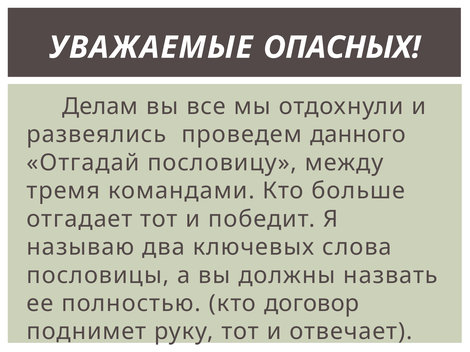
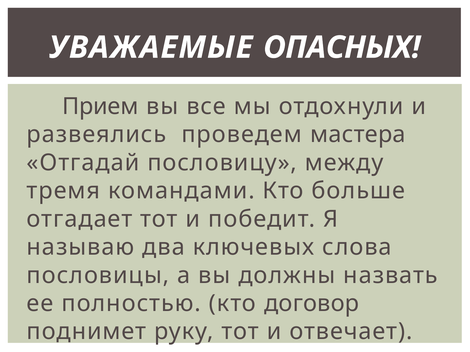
Делам: Делам -> Прием (100, 106)
данного: данного -> мастера (358, 135)
